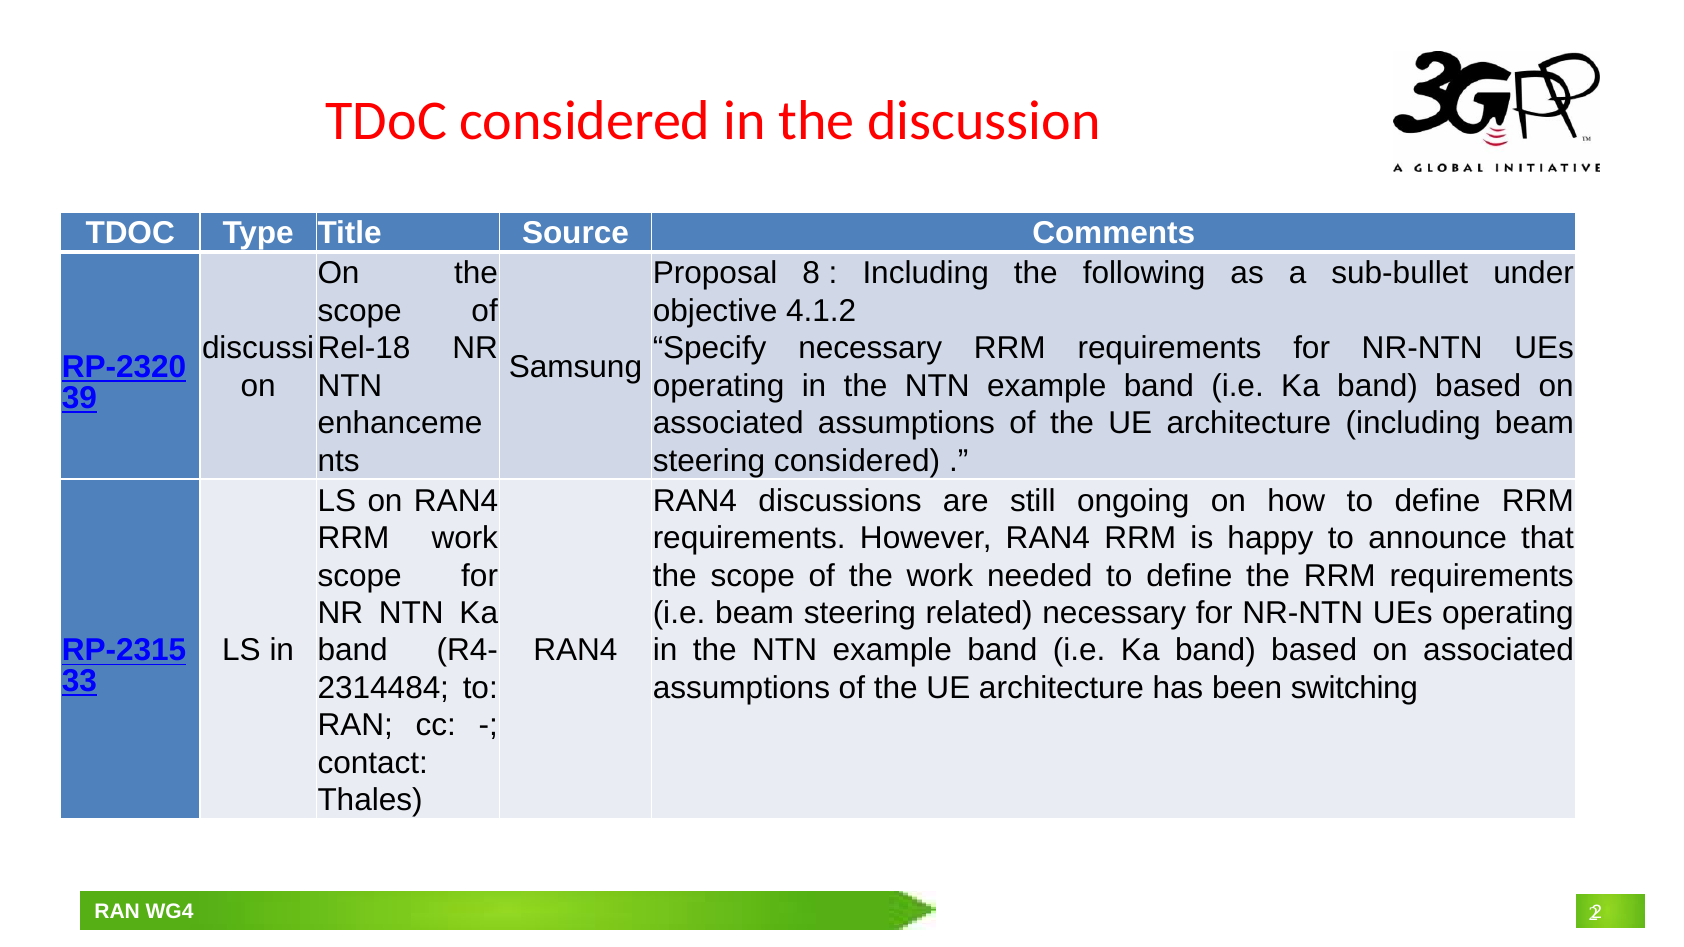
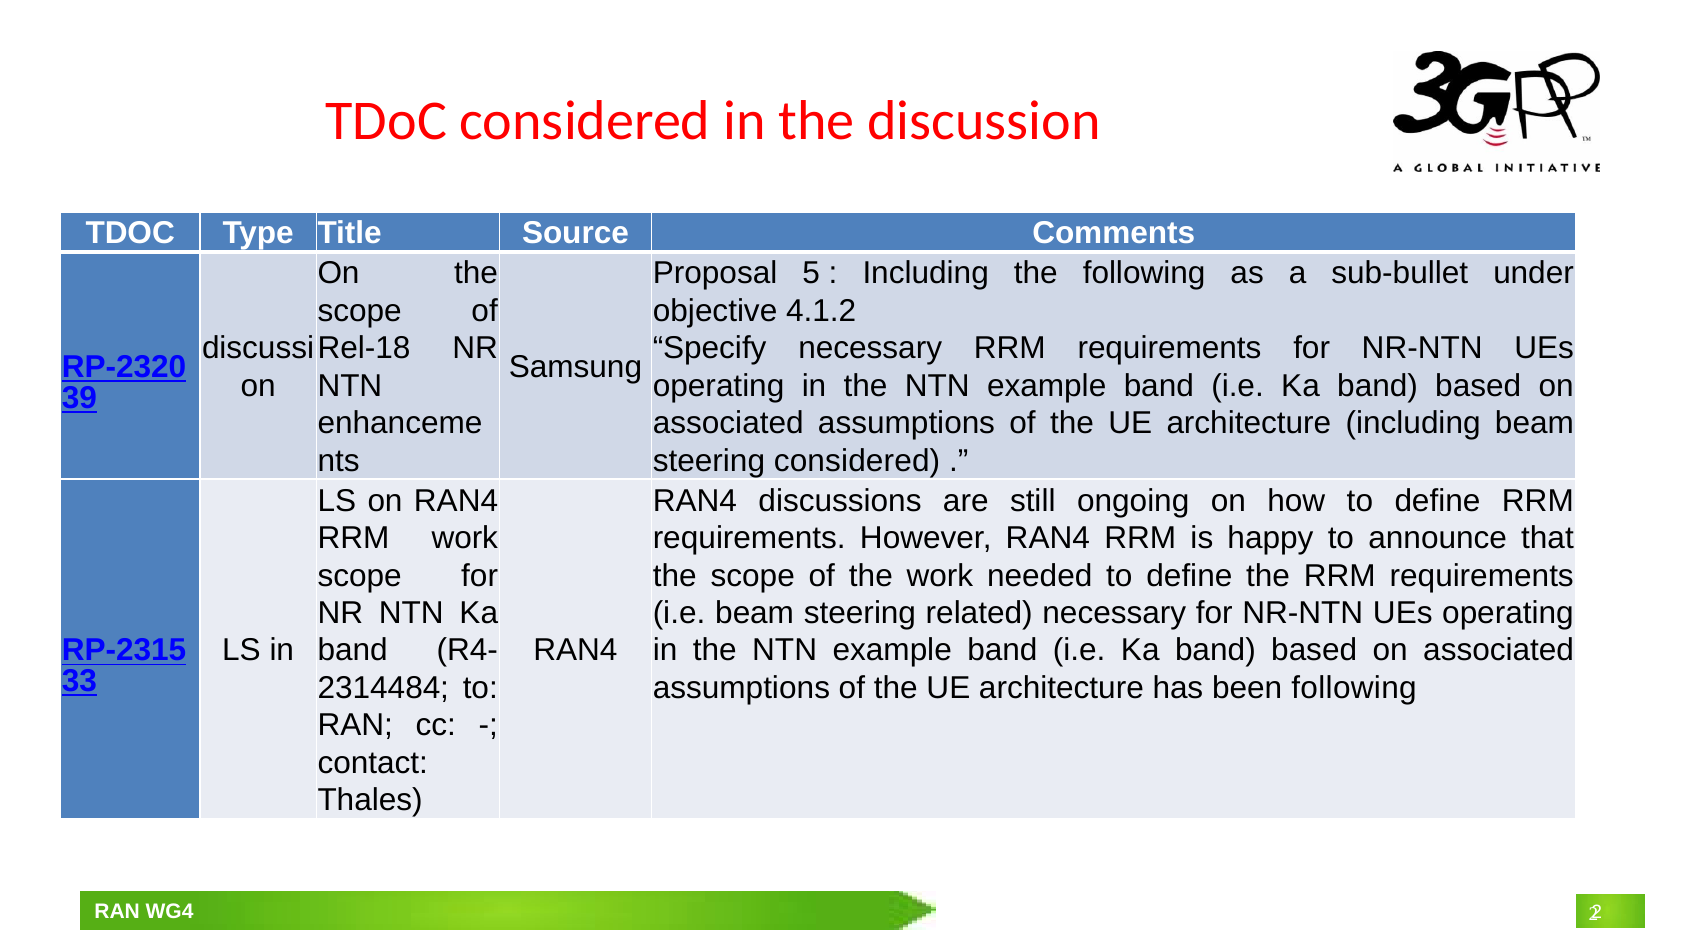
8: 8 -> 5 (811, 274)
been switching: switching -> following (1354, 688)
